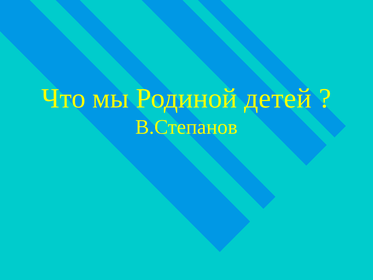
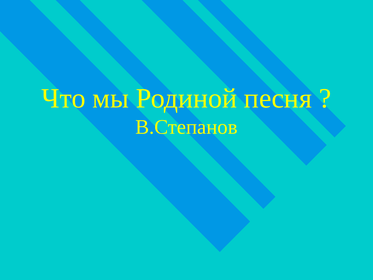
детей: детей -> песня (278, 98)
